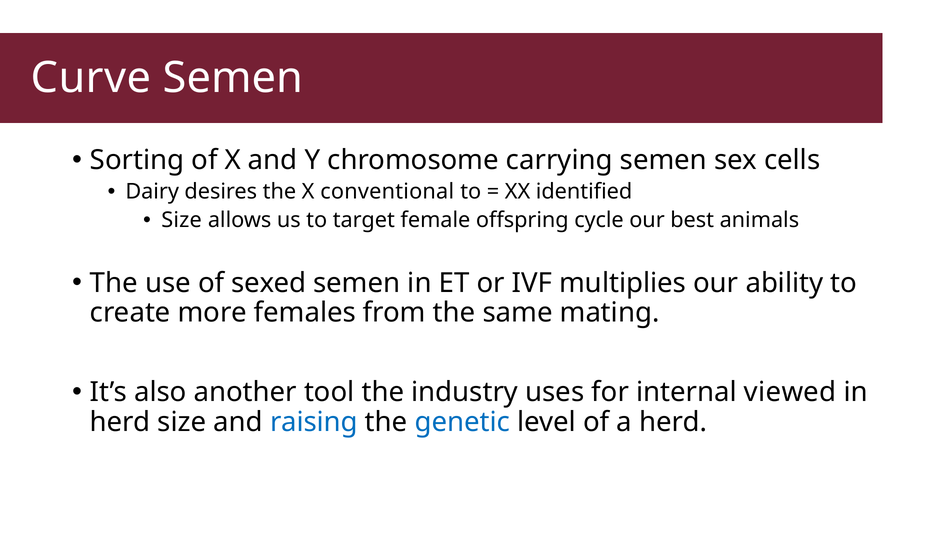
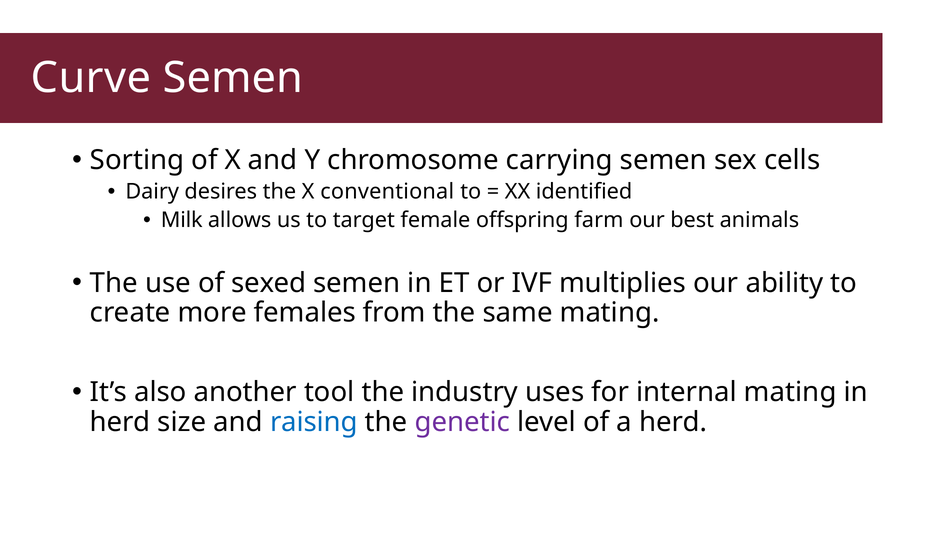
Size: Size -> Milk (182, 220)
cycle: cycle -> farm (599, 220)
internal viewed: viewed -> mating (790, 392)
genetic colour: blue -> purple (462, 422)
